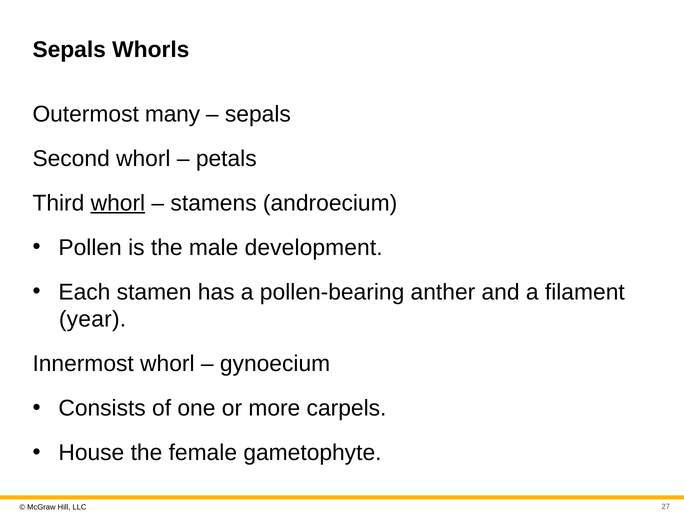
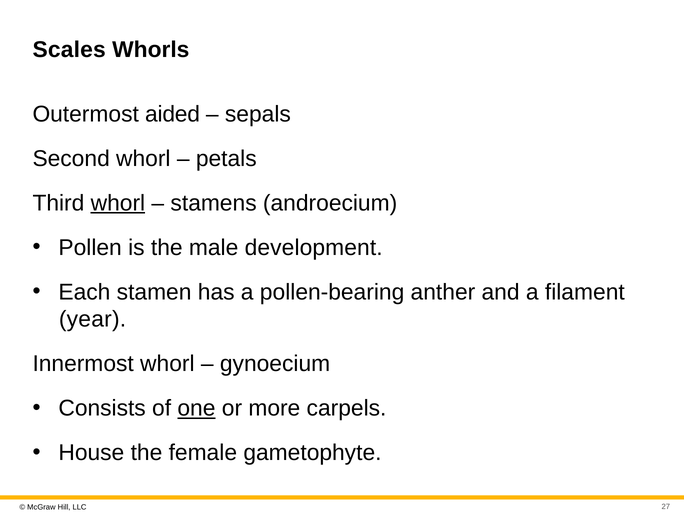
Sepals: Sepals -> Scales (69, 50)
many: many -> aided (173, 114)
one underline: none -> present (196, 408)
